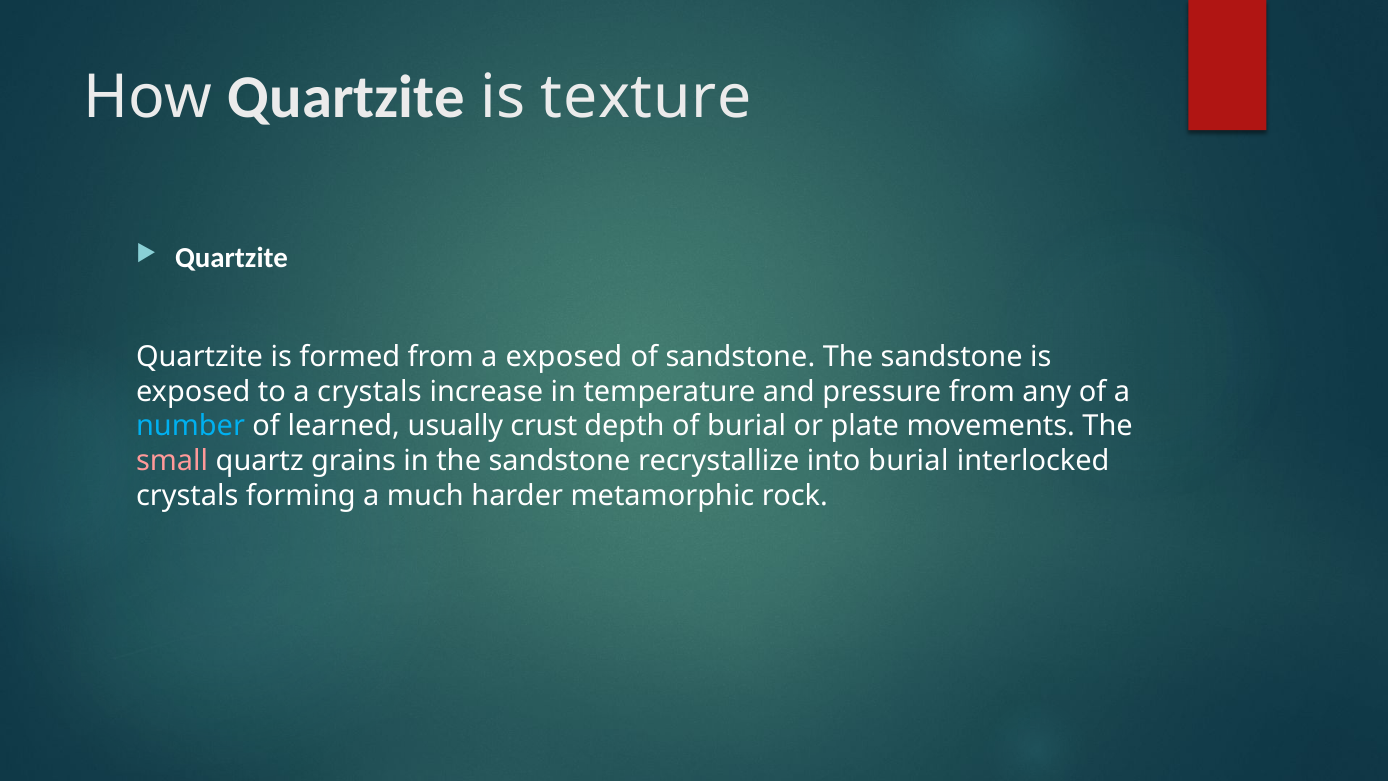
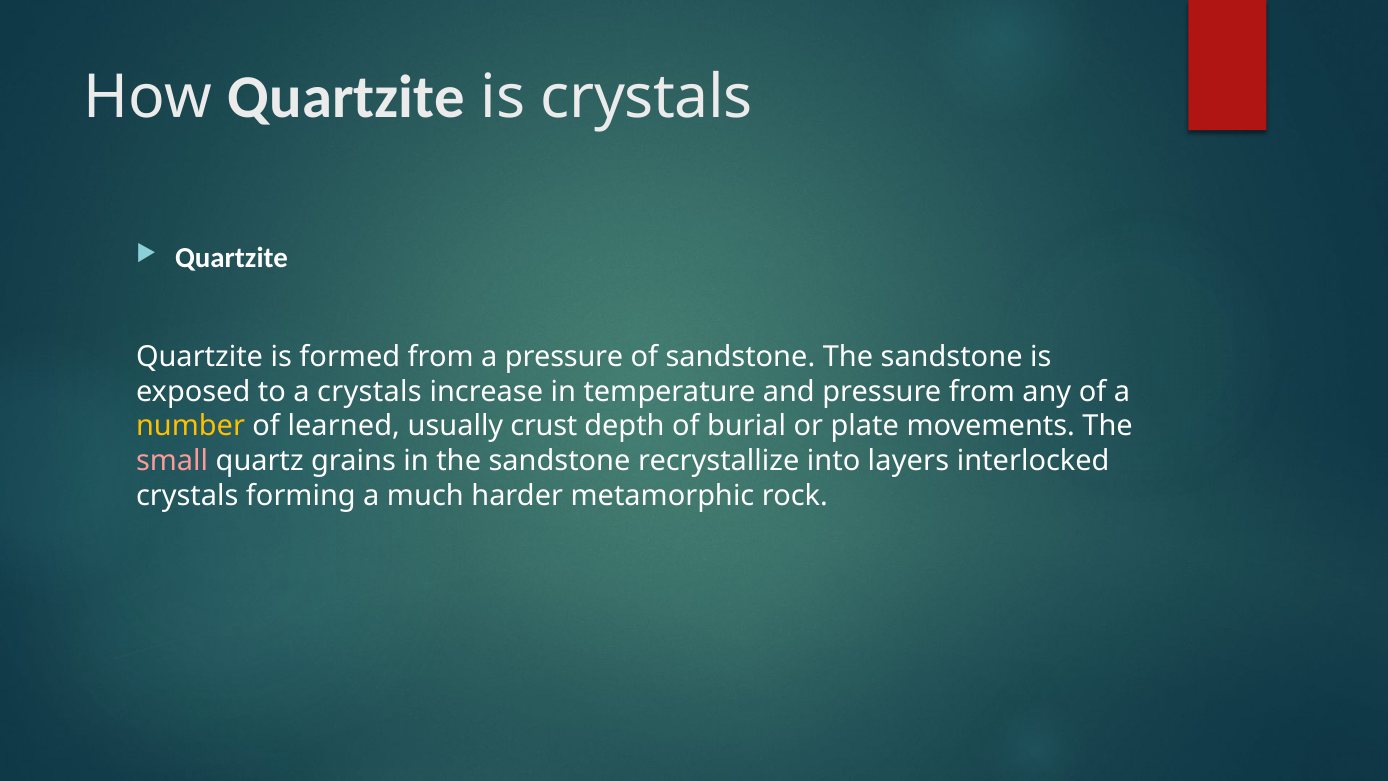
is texture: texture -> crystals (647, 97)
a exposed: exposed -> pressure (564, 357)
number colour: light blue -> yellow (190, 426)
into burial: burial -> layers (908, 461)
